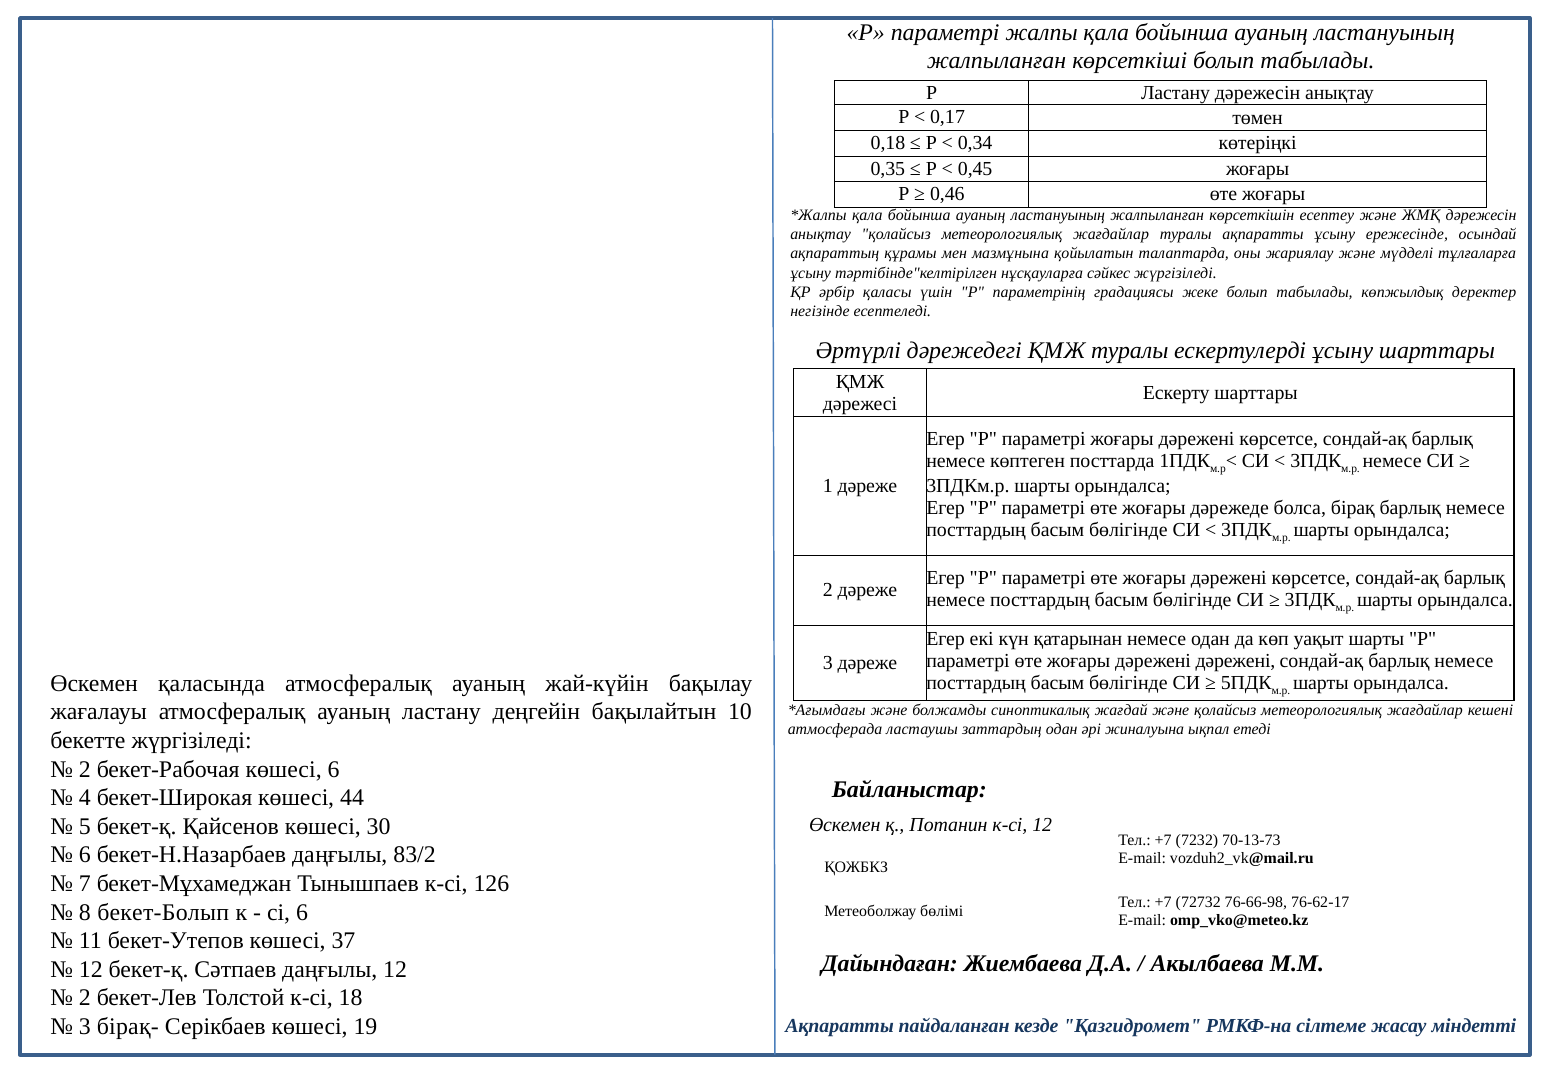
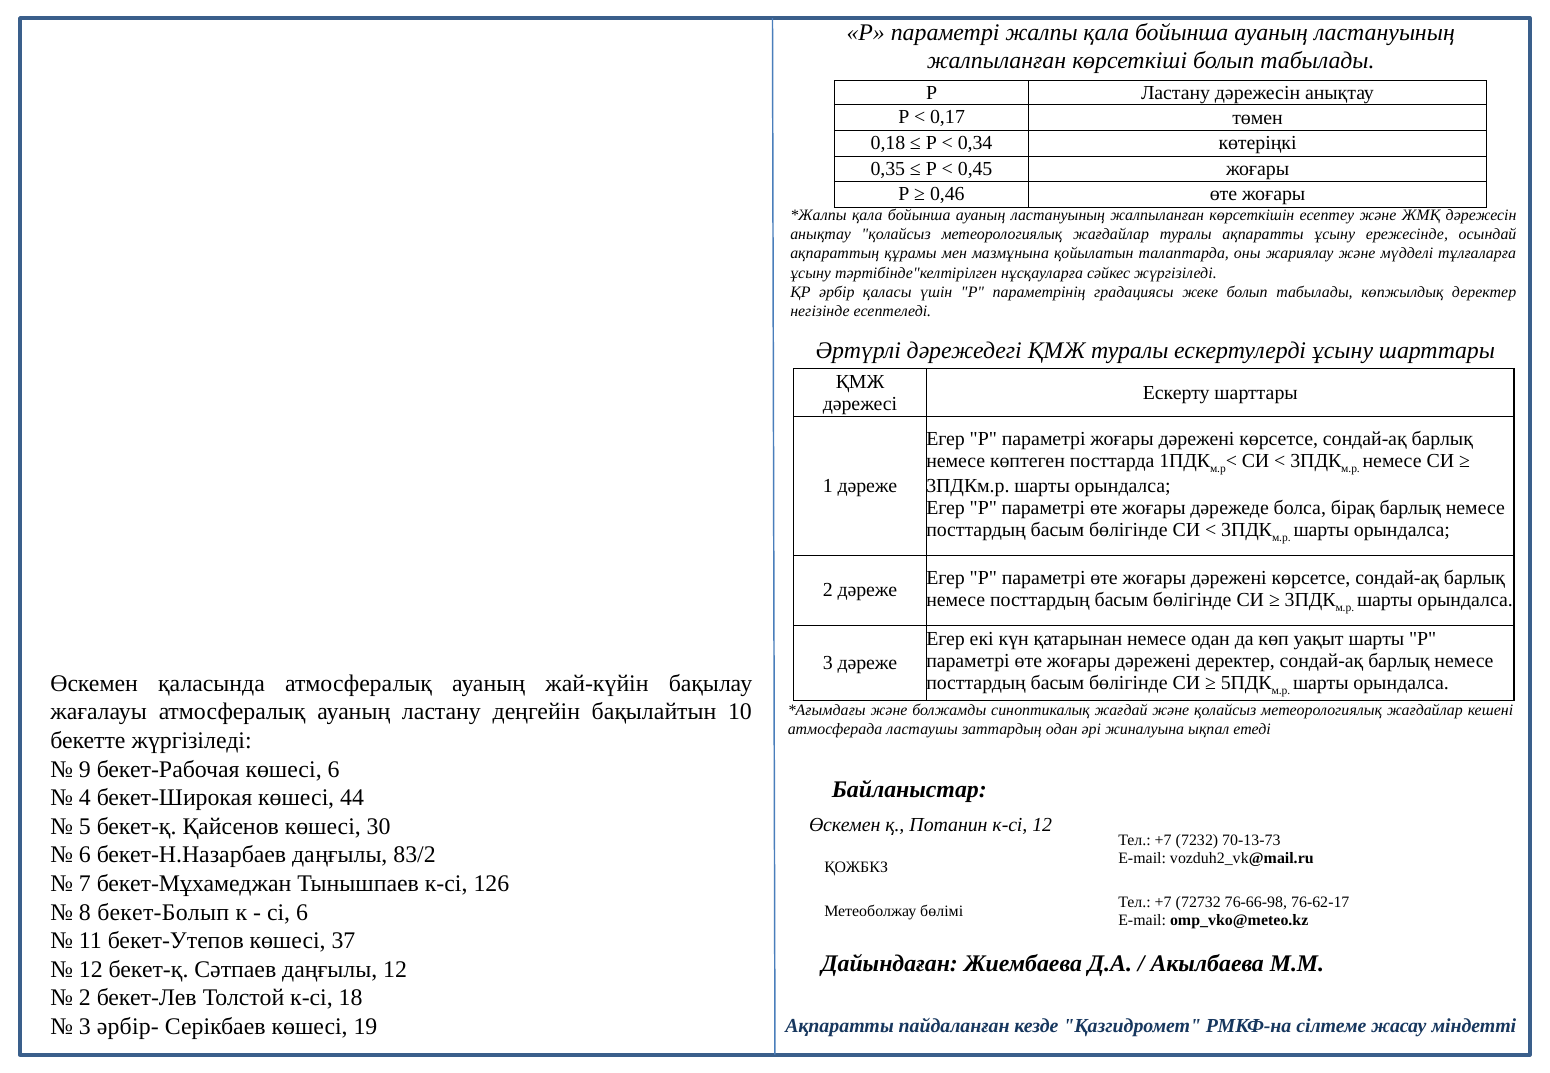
дәрежені дәрежені: дәрежені -> деректер (1235, 661)
2: 2 -> 9 (85, 769)
бірақ-: бірақ- -> әрбір- (128, 1027)
